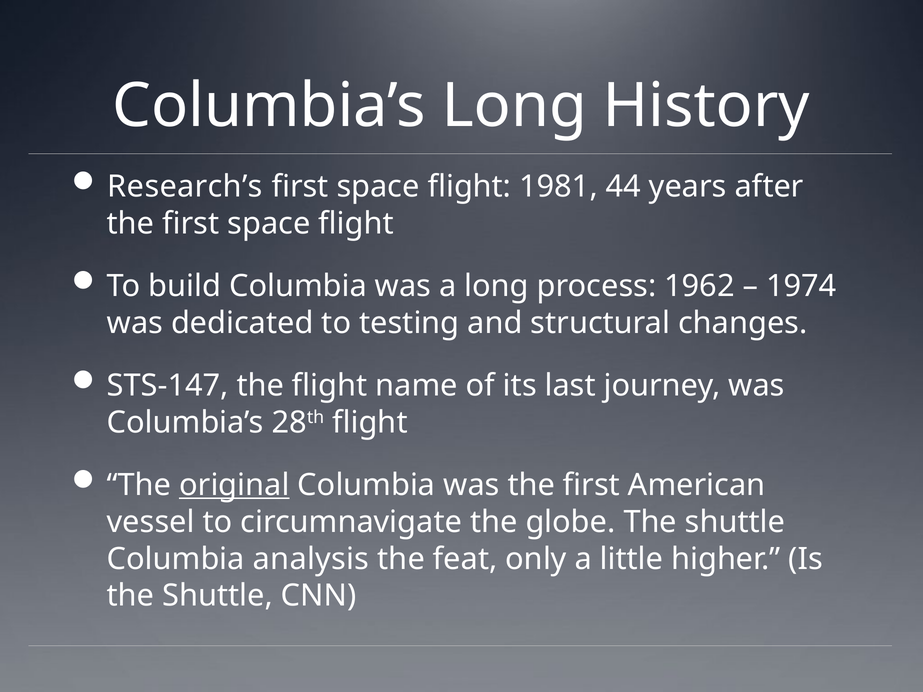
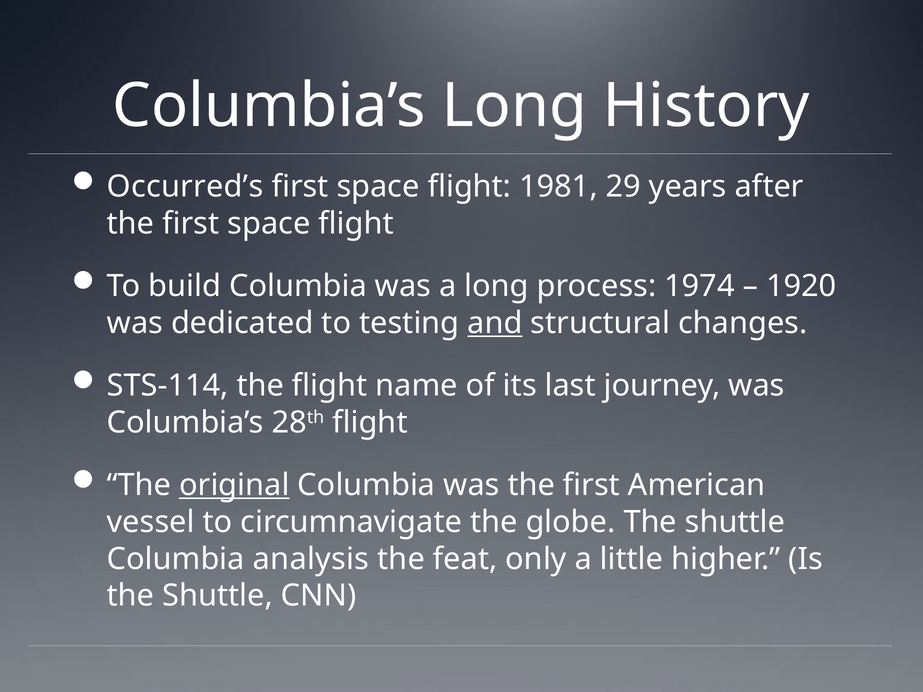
Research’s: Research’s -> Occurred’s (185, 187)
44: 44 -> 29 (623, 187)
1962: 1962 -> 1974 (699, 286)
1974: 1974 -> 1920 (801, 286)
and underline: none -> present (495, 323)
STS-147: STS-147 -> STS-114 (168, 386)
